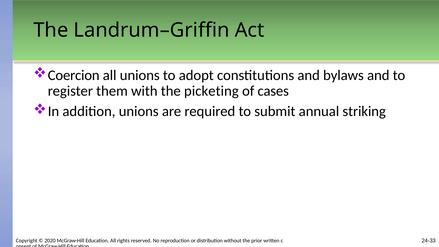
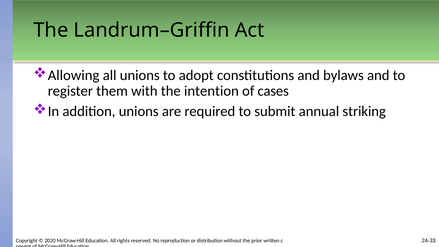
Coercion: Coercion -> Allowing (74, 75)
picketing: picketing -> intention (211, 91)
